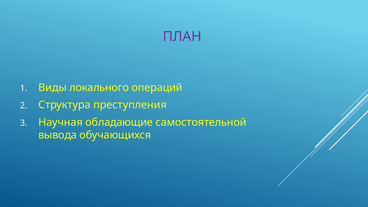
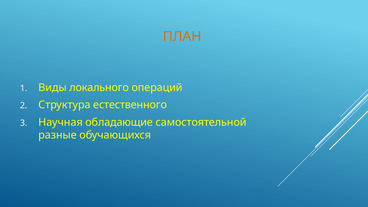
ПЛАН colour: purple -> orange (182, 37)
преступления: преступления -> естественного (130, 105)
вывода: вывода -> разные (58, 135)
